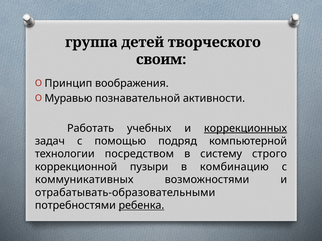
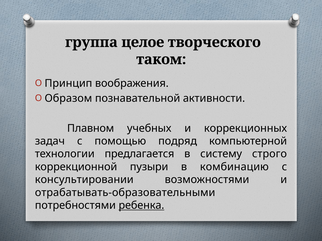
детей: детей -> целое (143, 42)
своим: своим -> таком (161, 60)
Муравью: Муравью -> Образом (68, 98)
Работать: Работать -> Плавном (91, 129)
коррекционных underline: present -> none (246, 129)
посредством: посредством -> предлагается (139, 154)
коммуникативных: коммуникативных -> консультировании (84, 180)
